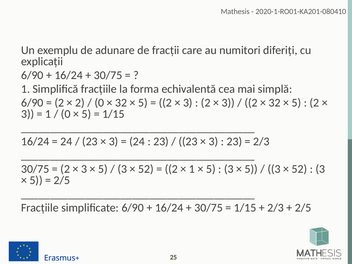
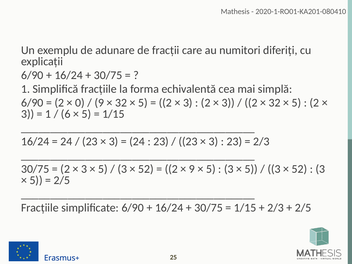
2: 2 -> 0 (80, 103)
0: 0 -> 9 (99, 103)
0: 0 -> 6 (66, 114)
1: 1 -> 9 (192, 169)
